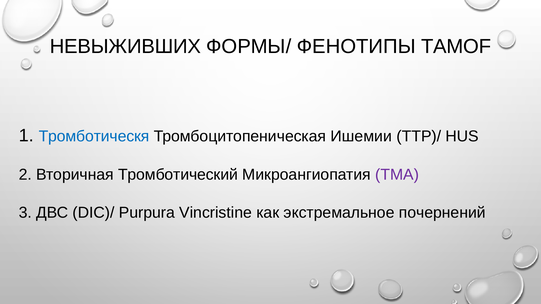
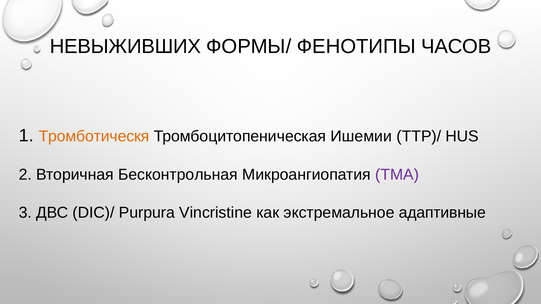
ТАМОF: ТАМОF -> ЧАСОВ (456, 47)
Тромботическя colour: blue -> orange (94, 137)
Тромботический: Тромботический -> Бесконтрольная (178, 175)
почернений: почернений -> адаптивные (442, 213)
